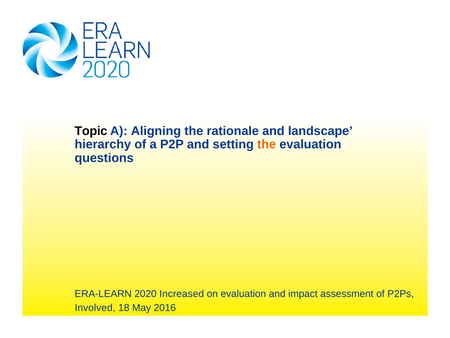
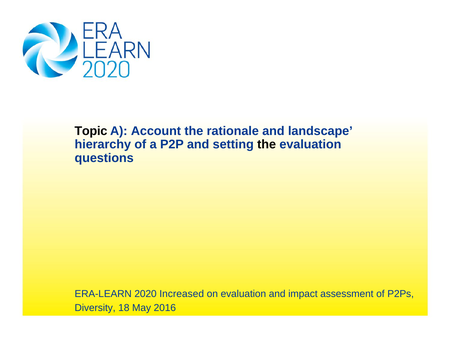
Aligning: Aligning -> Account (156, 131)
the colour: orange -> black (267, 144)
Involved: Involved -> Diversity (95, 307)
